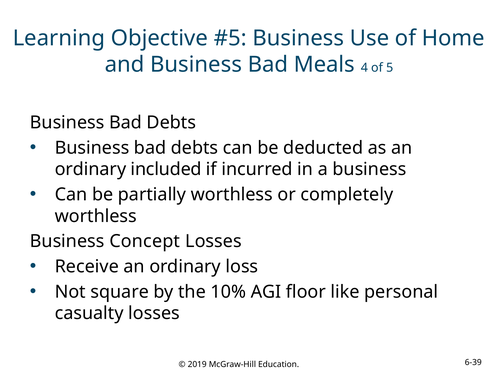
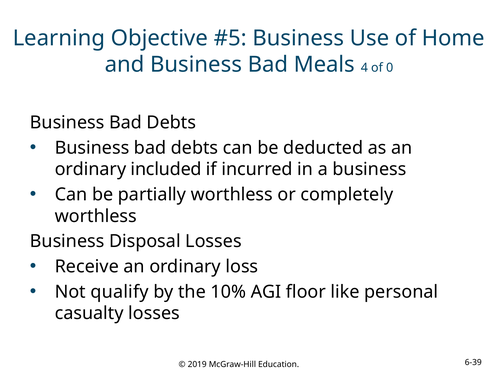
5: 5 -> 0 (390, 68)
Concept: Concept -> Disposal (145, 241)
square: square -> qualify (120, 291)
